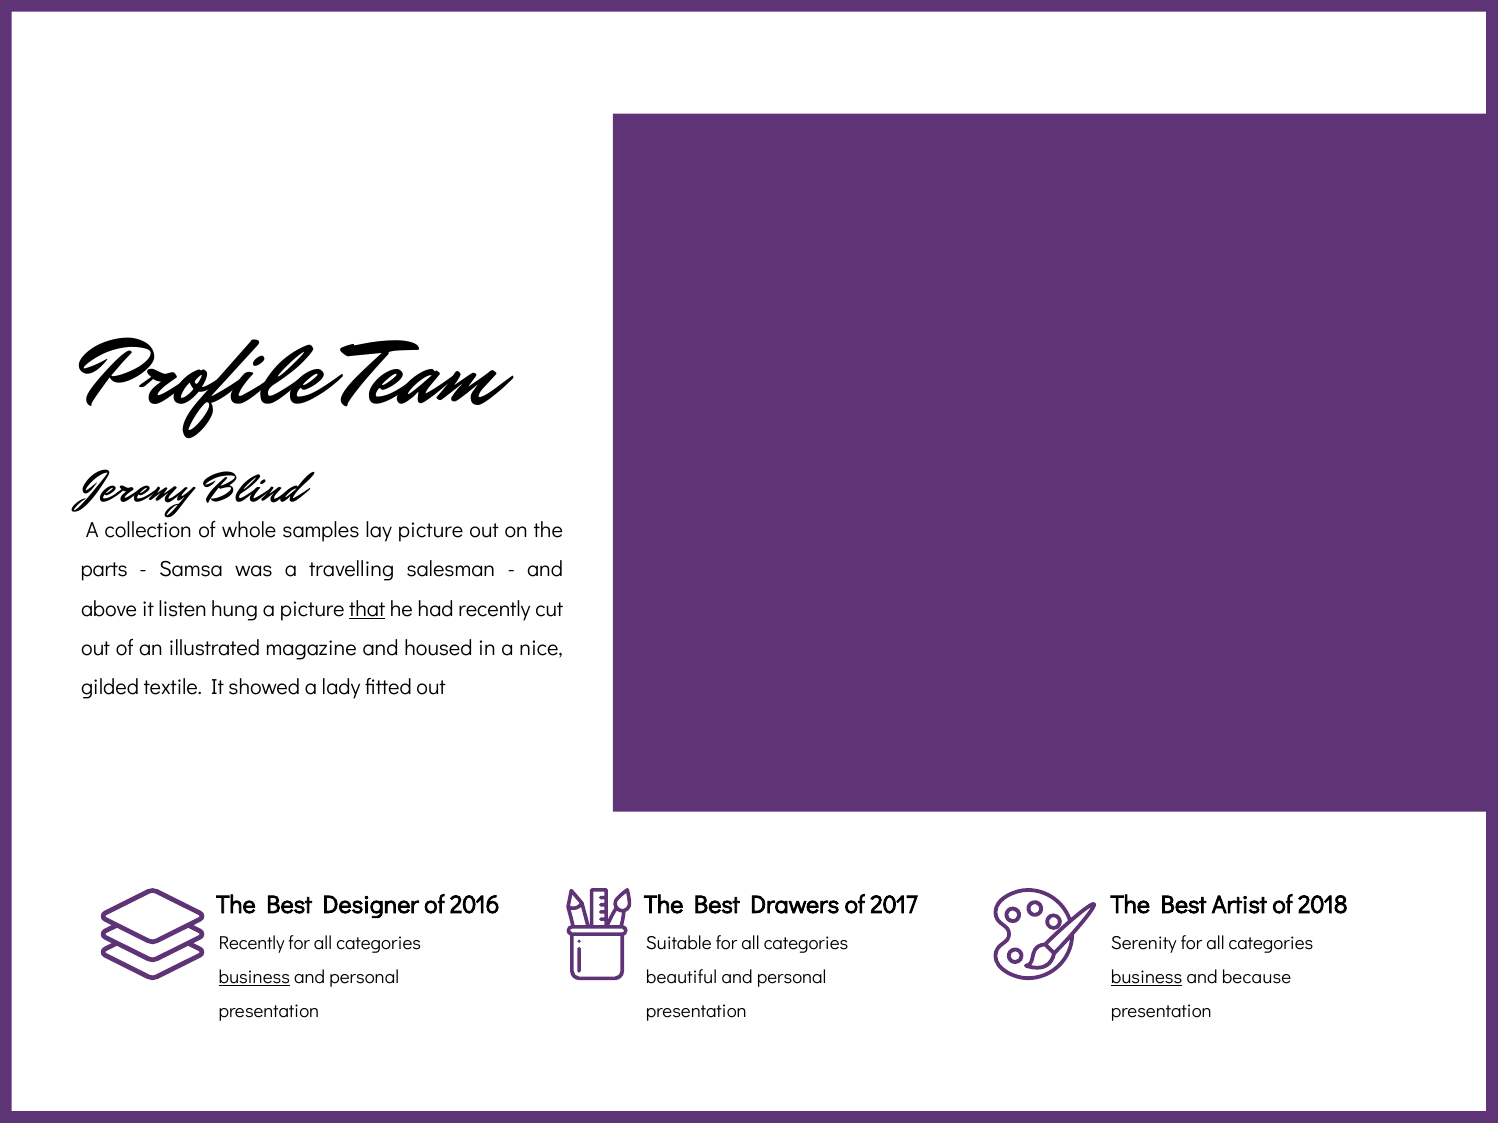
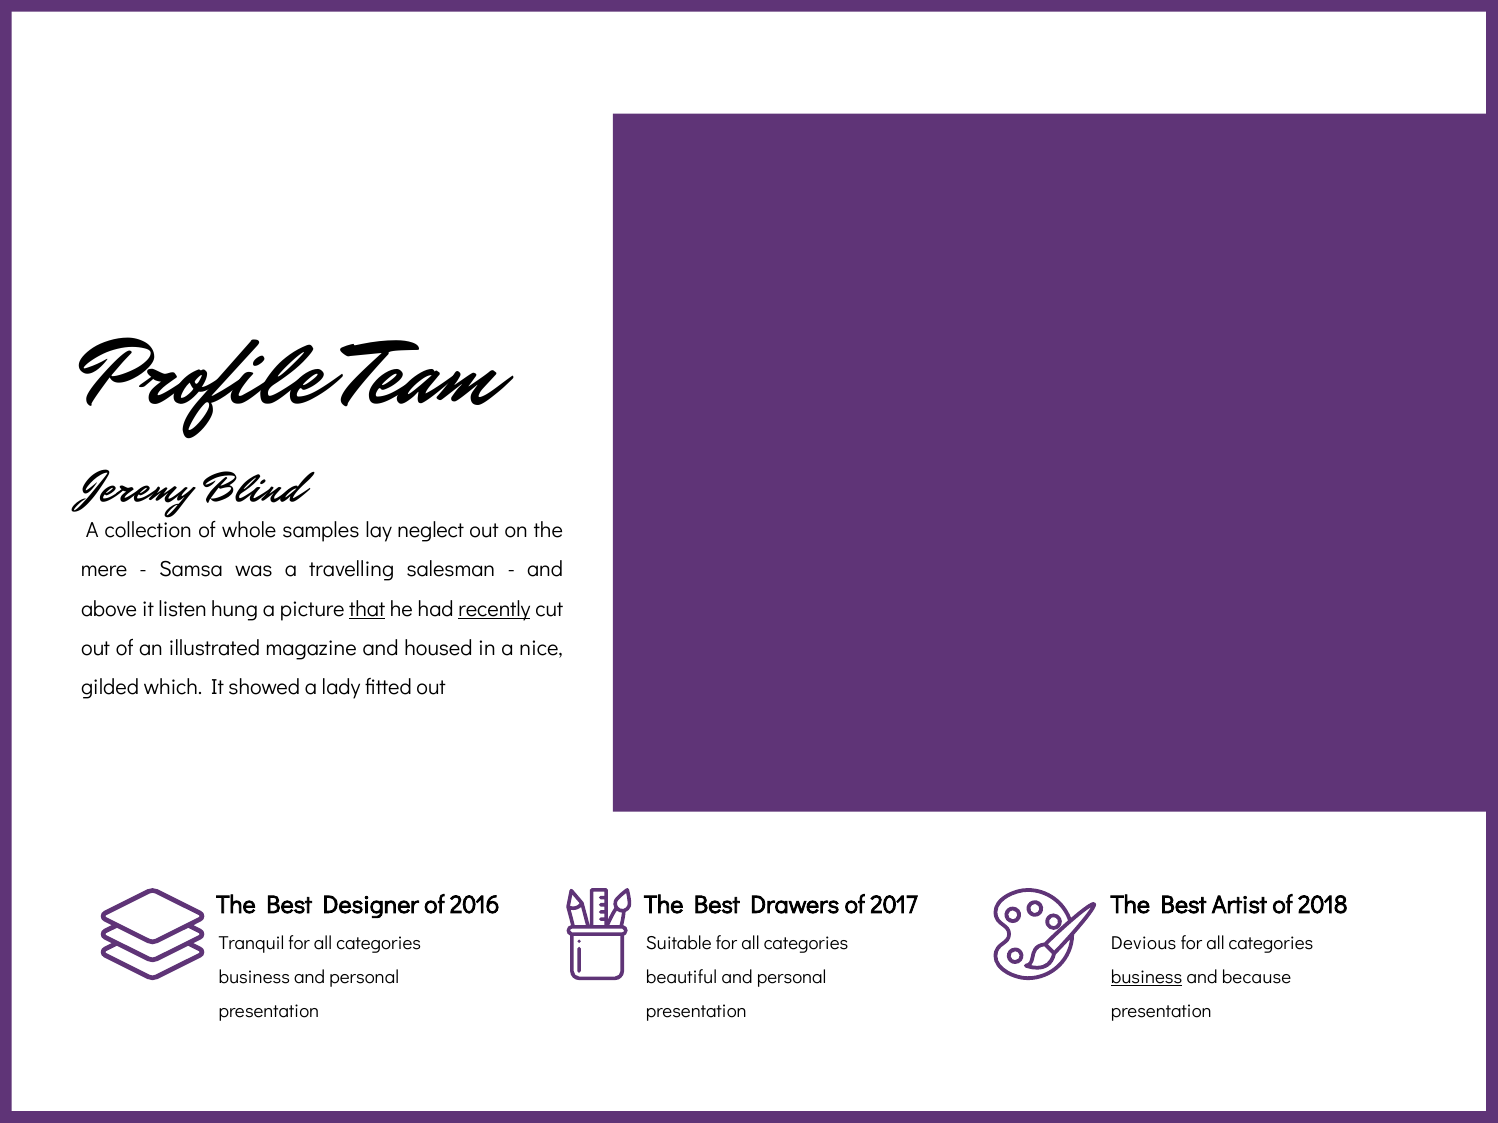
lay picture: picture -> neglect (431, 531)
parts: parts -> mere (104, 570)
recently underline: none -> present (494, 609)
textile: textile -> which (173, 688)
Recently: Recently -> Tranquil (251, 944)
Serenity: Serenity -> Devious (1144, 944)
business underline: present -> none (254, 978)
